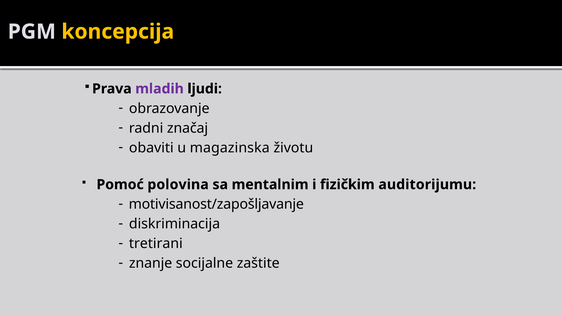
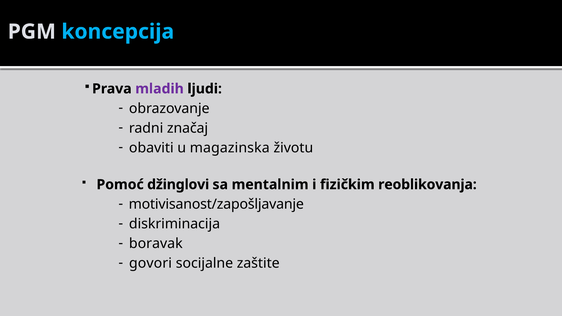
koncepcija colour: yellow -> light blue (118, 32)
polovina: polovina -> džinglovi (178, 185)
auditorijumu: auditorijumu -> reoblikovanja (427, 185)
tretirani: tretirani -> boravak (156, 244)
znanje: znanje -> govori (150, 263)
